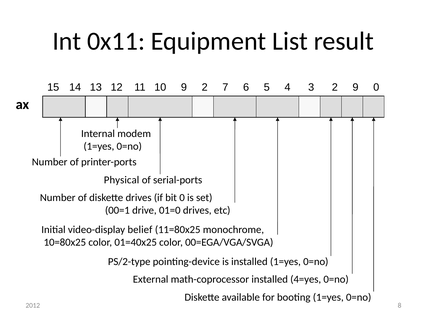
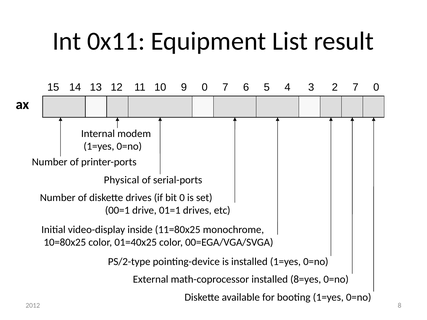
9 2: 2 -> 0 (205, 88)
2 9: 9 -> 7 (356, 88)
01=0: 01=0 -> 01=1 (170, 211)
belief: belief -> inside (140, 230)
4=yes: 4=yes -> 8=yes (306, 280)
